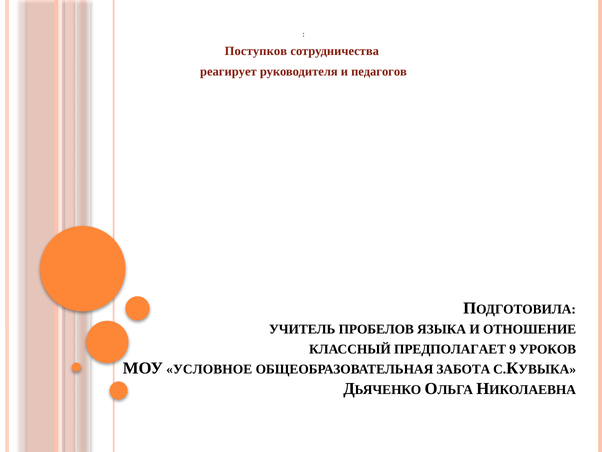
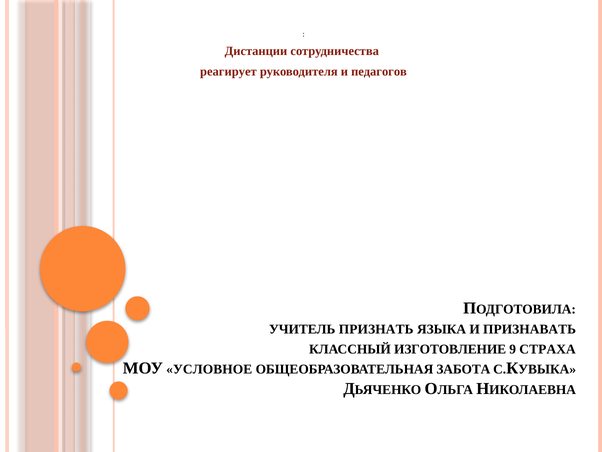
Поступков: Поступков -> Дистанции (256, 51)
ПРОБЕЛОВ: ПРОБЕЛОВ -> ПРИЗНАТЬ (376, 329)
ОТНОШЕНИЕ: ОТНОШЕНИЕ -> ПРИЗНАВАТЬ (530, 329)
ПРЕДПОЛАГАЕТ: ПРЕДПОЛАГАЕТ -> ИЗГОТОВЛЕНИЕ (450, 349)
УРОКОВ: УРОКОВ -> СТРАХА (548, 349)
